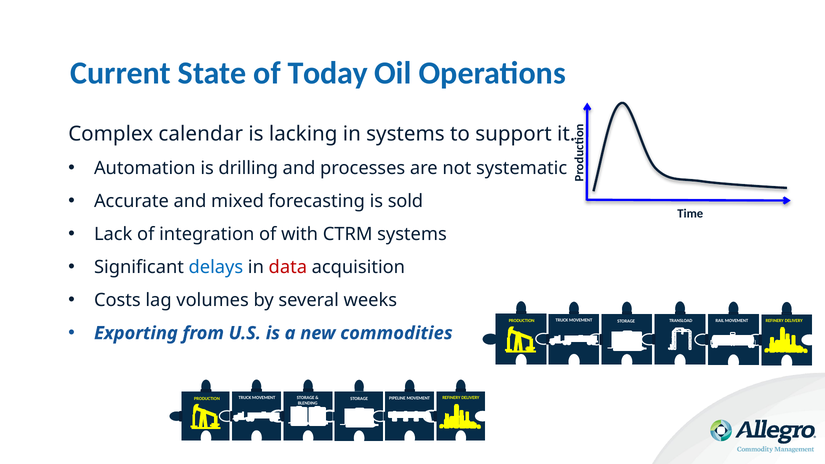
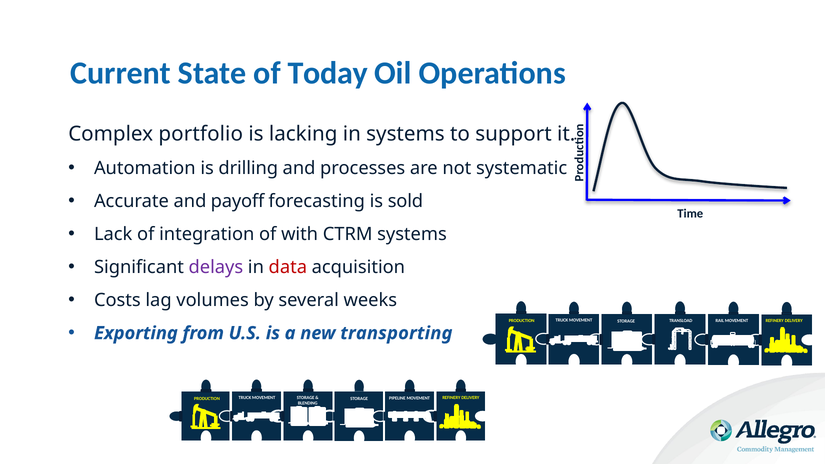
calendar: calendar -> portfolio (201, 134)
mixed: mixed -> payoff (238, 201)
delays colour: blue -> purple (216, 267)
commodities: commodities -> transporting (396, 333)
